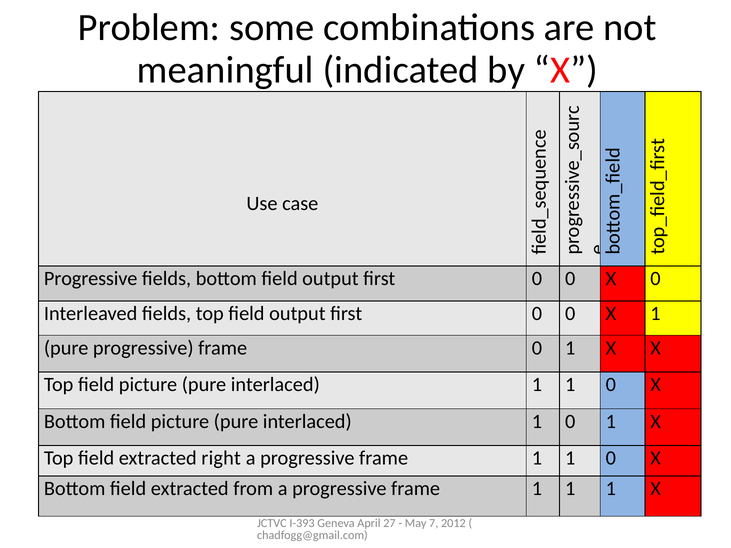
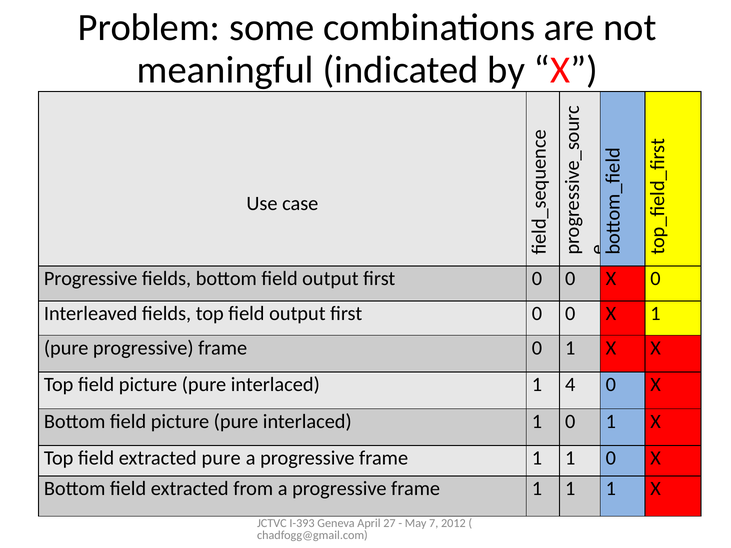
interlaced 1 1: 1 -> 4 (570, 385)
extracted right: right -> pure (221, 458)
